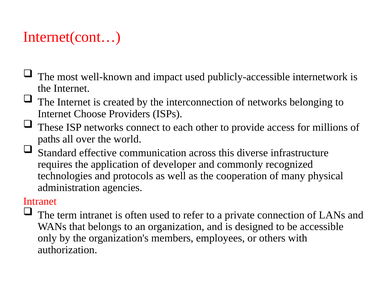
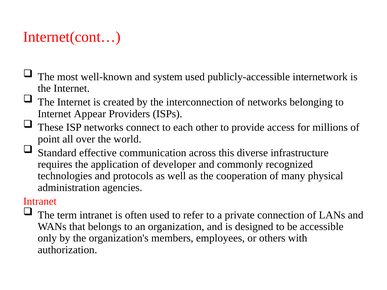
impact: impact -> system (168, 77)
Choose: Choose -> Appear (90, 114)
paths: paths -> point (49, 139)
